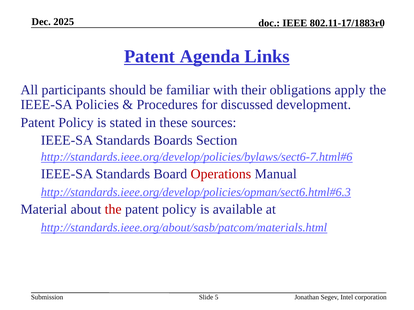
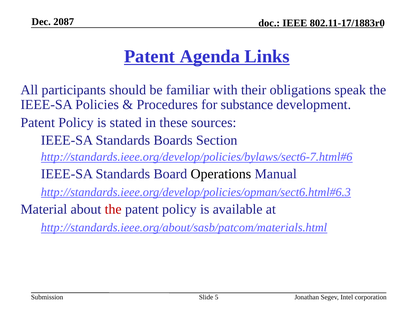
2025: 2025 -> 2087 (64, 22)
apply: apply -> speak (350, 90)
discussed: discussed -> substance (247, 105)
Operations colour: red -> black (221, 174)
